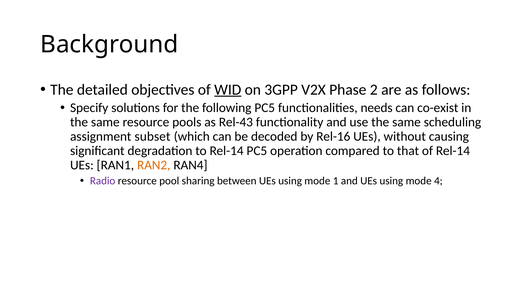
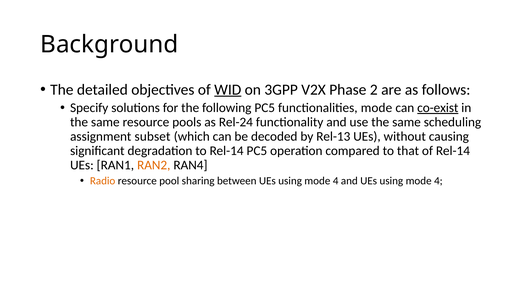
functionalities needs: needs -> mode (376, 108)
co-exist underline: none -> present (438, 108)
Rel-43: Rel-43 -> Rel-24 (236, 122)
Rel-16: Rel-16 -> Rel-13 (333, 136)
Radio colour: purple -> orange (103, 181)
1: 1 -> 4 (336, 181)
